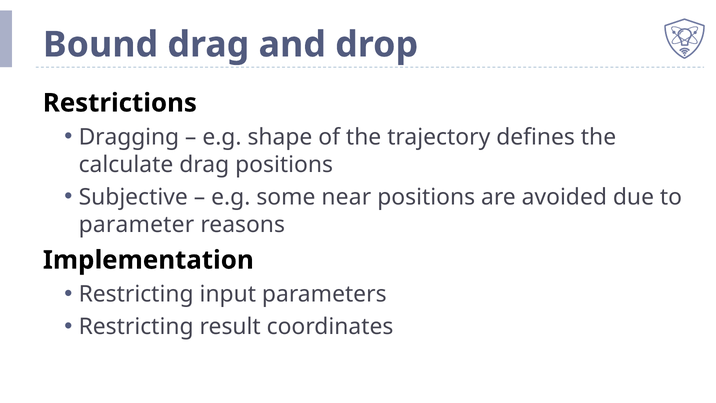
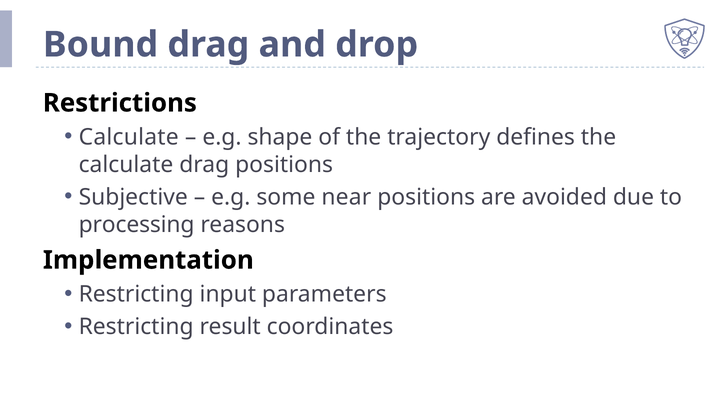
Dragging: Dragging -> Calculate (129, 137)
parameter: parameter -> processing (137, 224)
